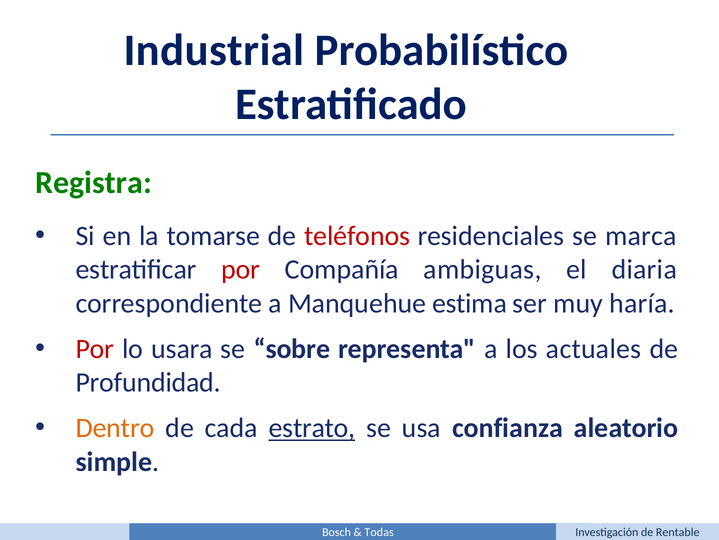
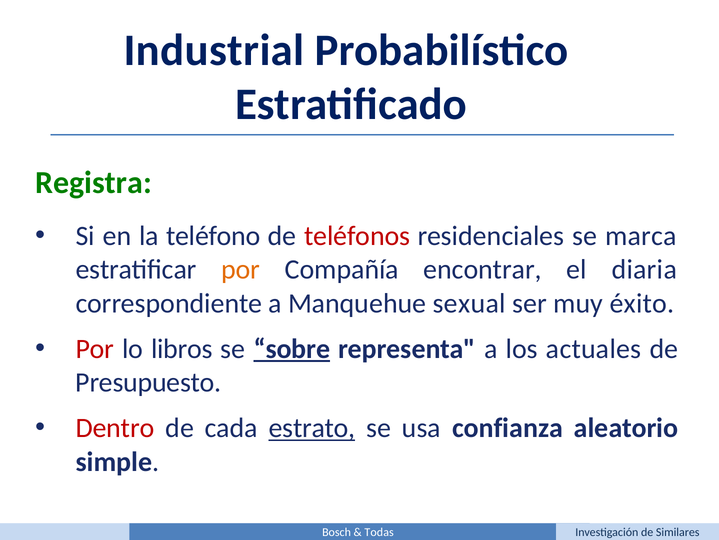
tomarse: tomarse -> teléfono (213, 236)
por colour: red -> orange (241, 269)
ambiguas: ambiguas -> encontrar (483, 269)
estima: estima -> sexual (469, 303)
haría: haría -> éxito (642, 303)
usara: usara -> libros (182, 348)
sobre underline: none -> present (292, 348)
Profundidad: Profundidad -> Presupuesto (148, 382)
Dentro colour: orange -> red (115, 428)
Rentable: Rentable -> Similares (678, 532)
